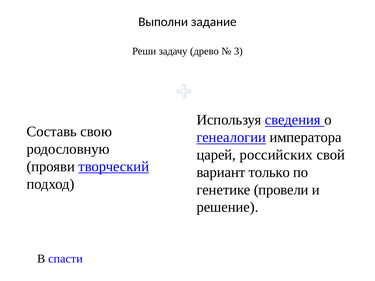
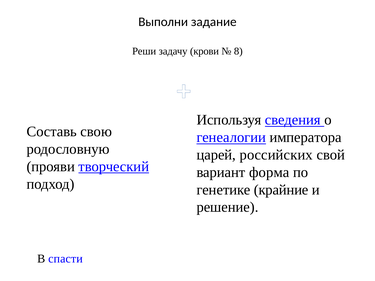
древо: древо -> крови (204, 51)
3: 3 -> 8 (238, 51)
только: только -> форма (269, 172)
провели: провели -> крайние (281, 190)
